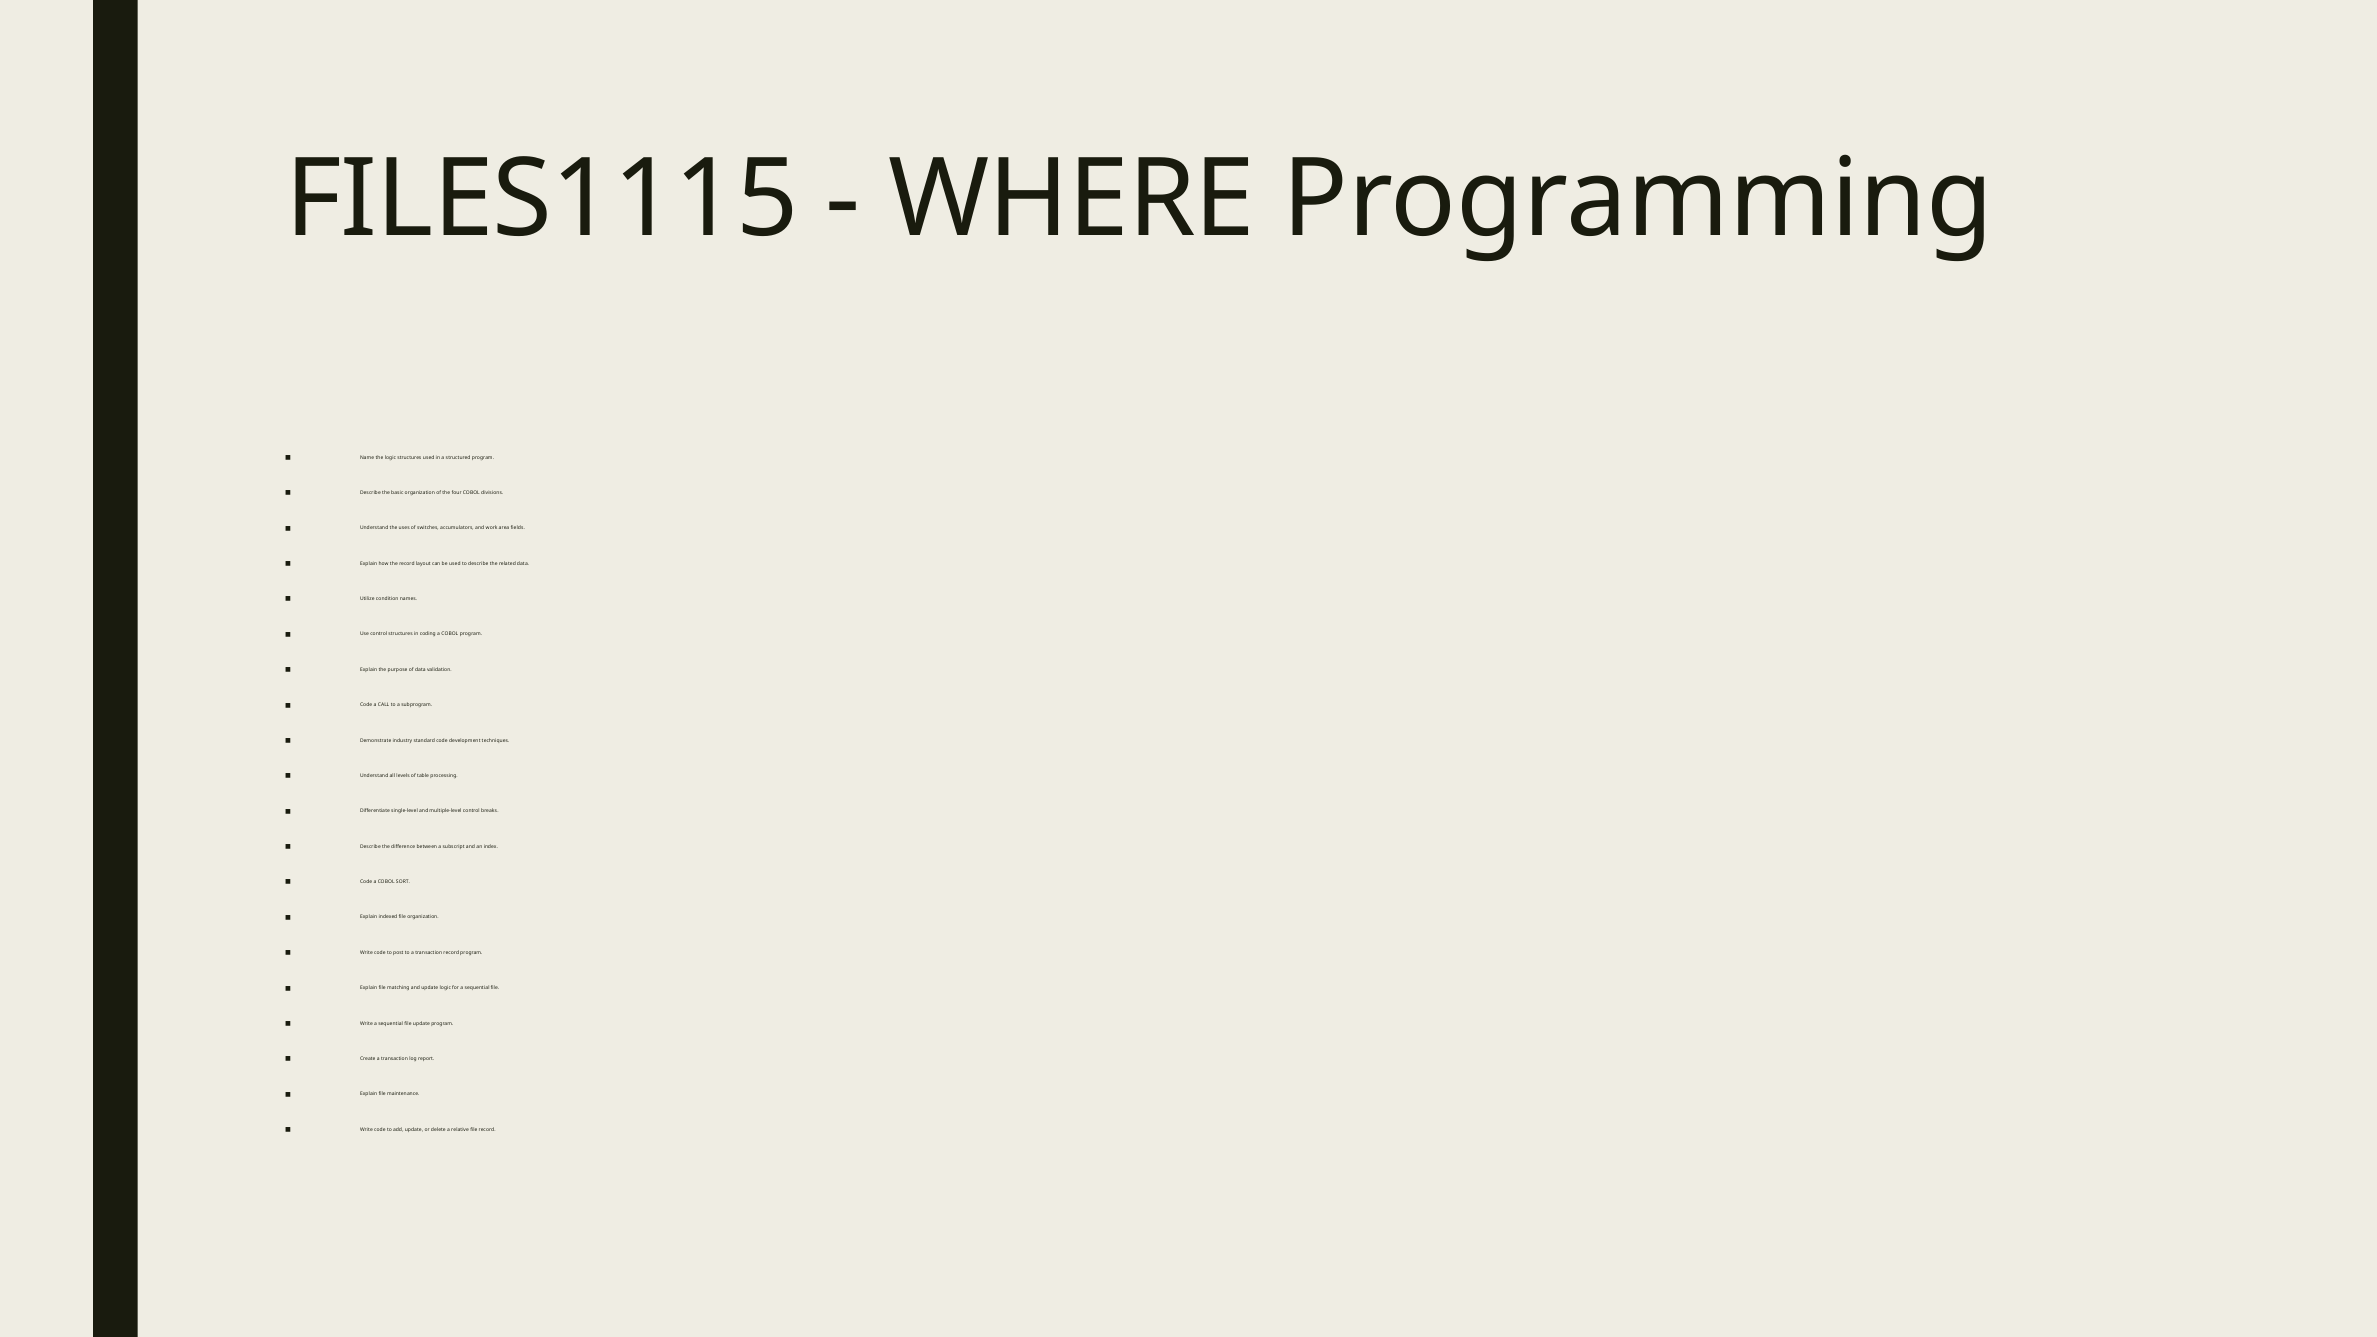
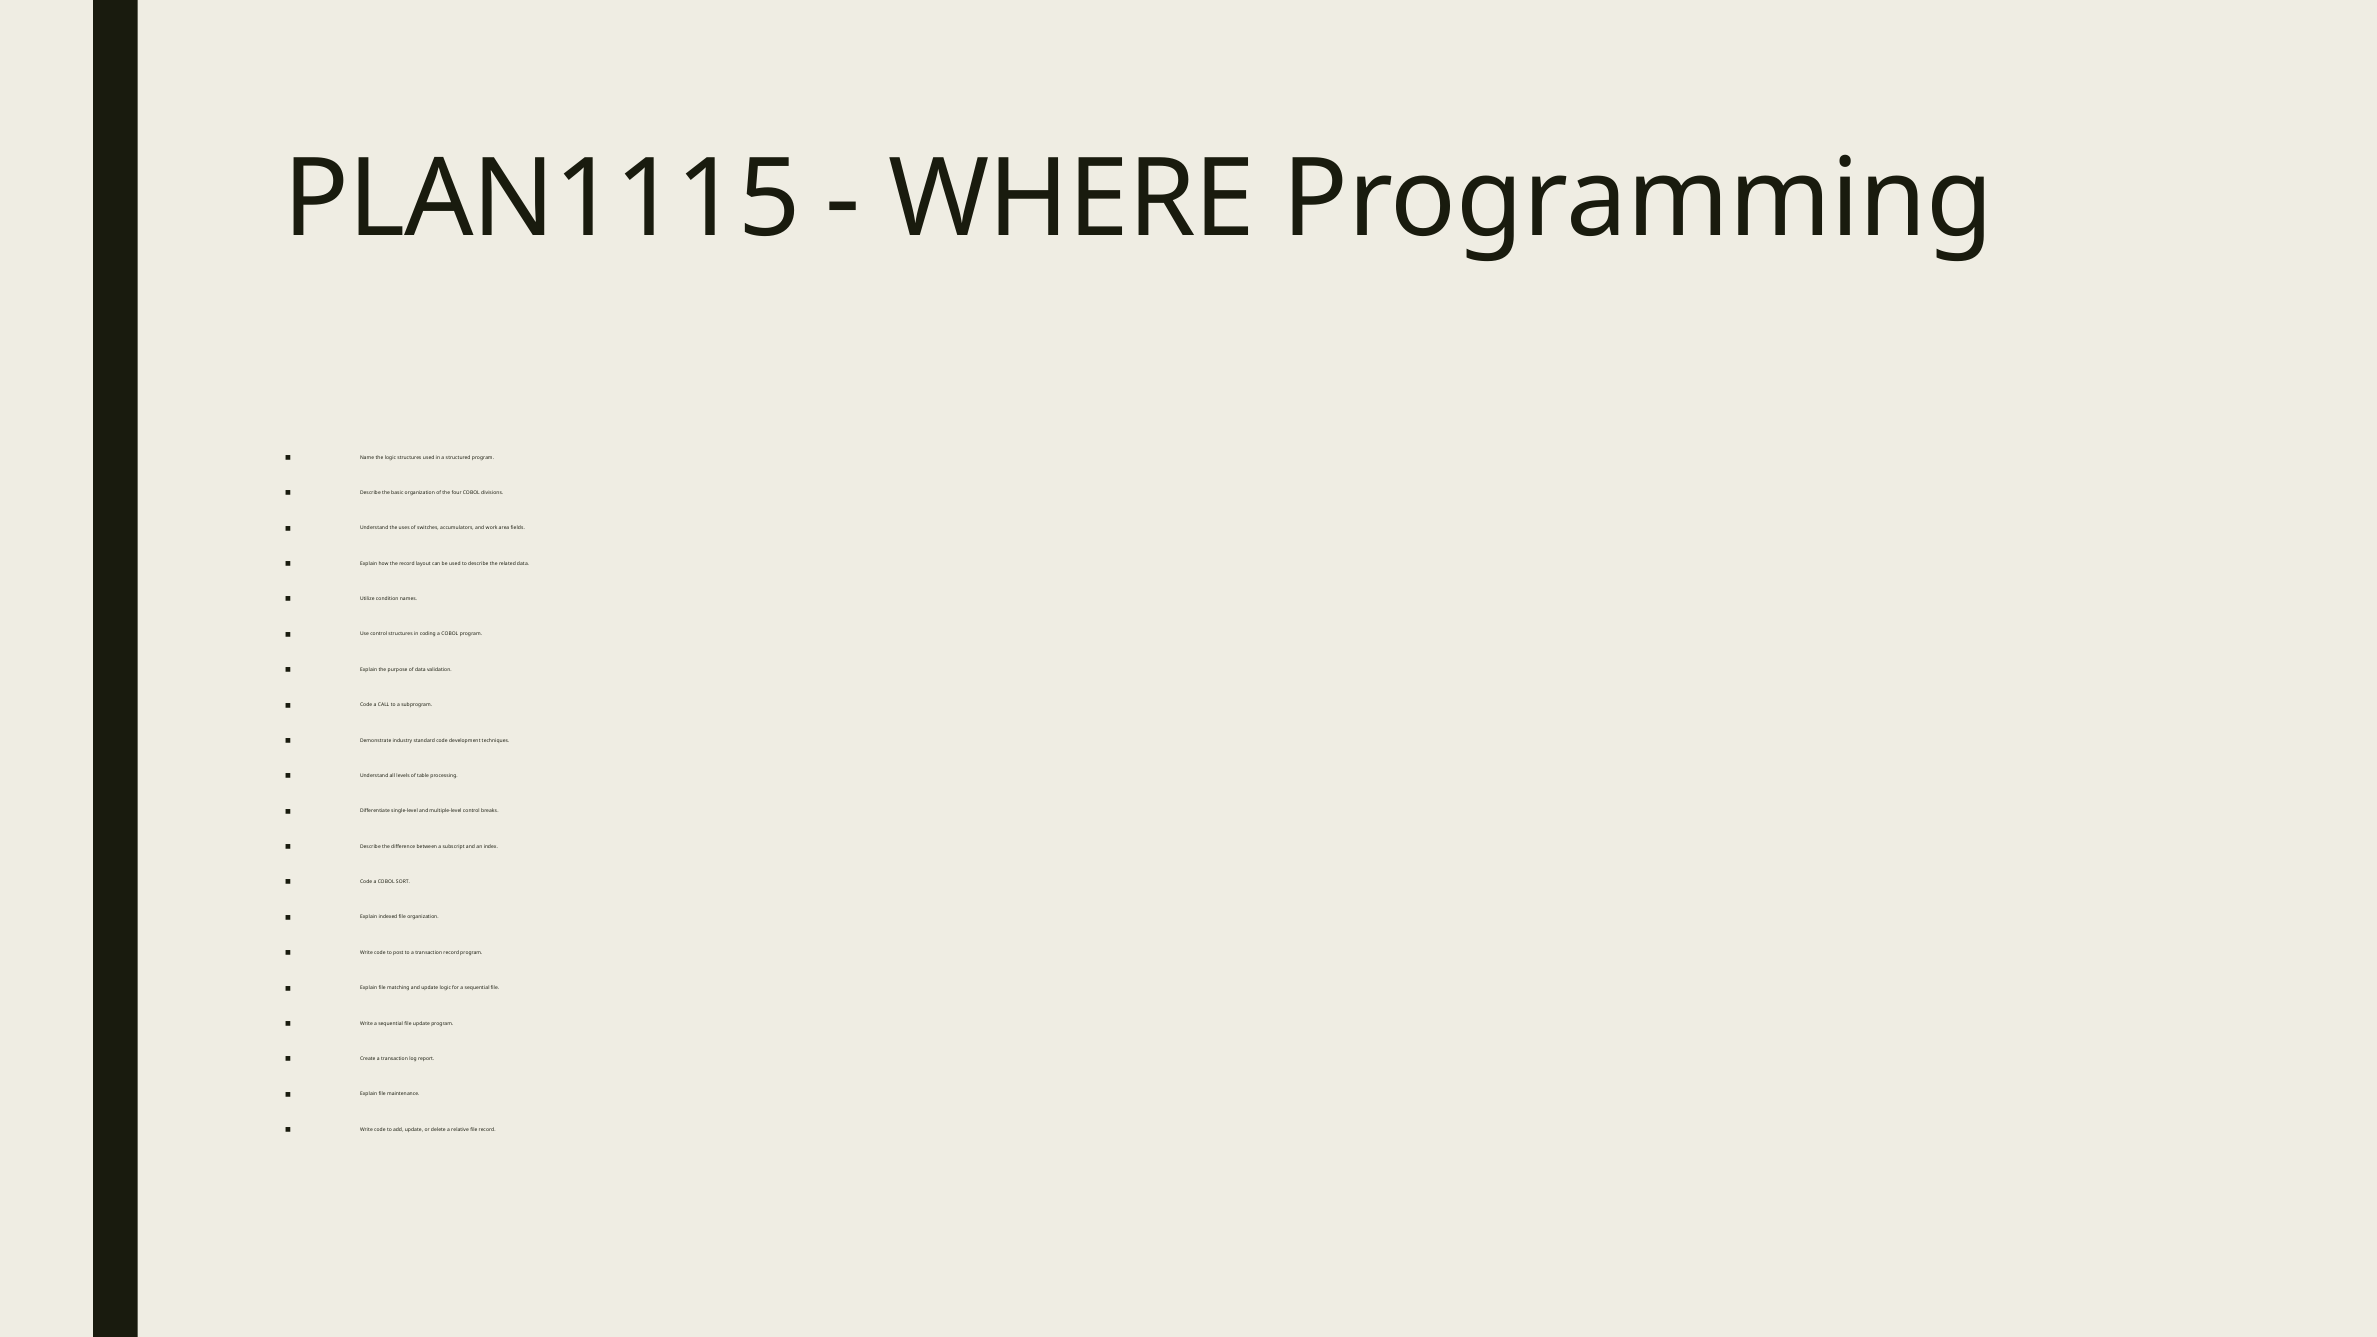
FILES1115: FILES1115 -> PLAN1115 (542, 200)
